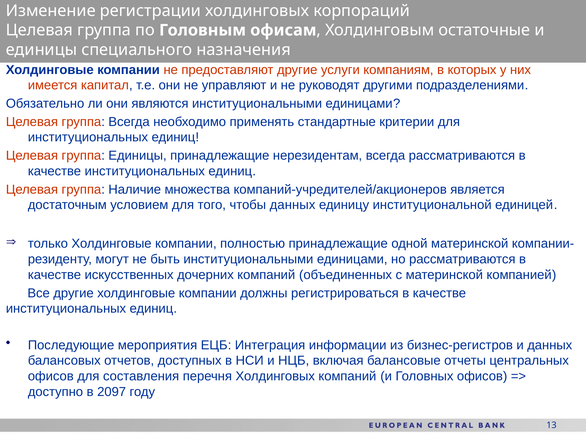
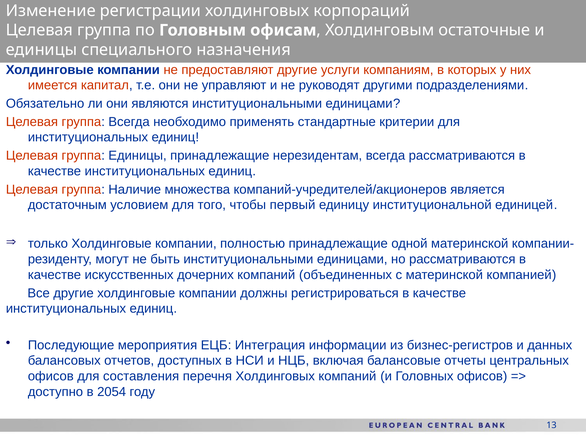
чтобы данных: данных -> первый (293, 205)
2097: 2097 -> 2054 (112, 392)
